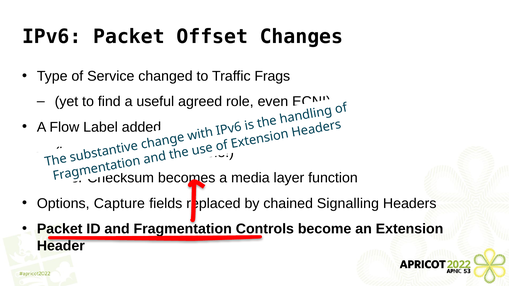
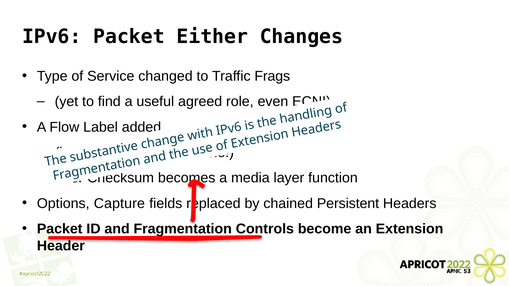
Offset: Offset -> Either (212, 37)
Signalling: Signalling -> Persistent (348, 204)
